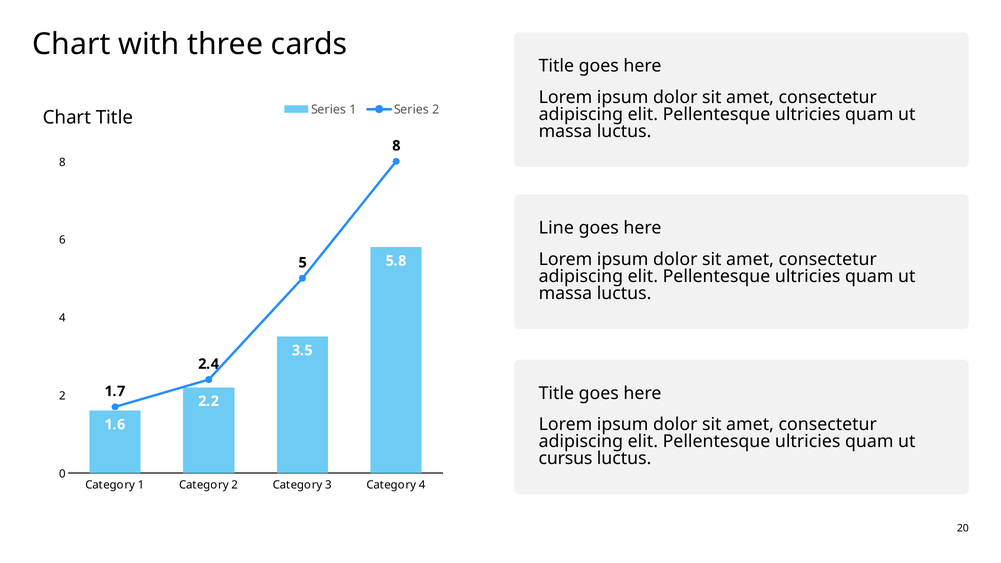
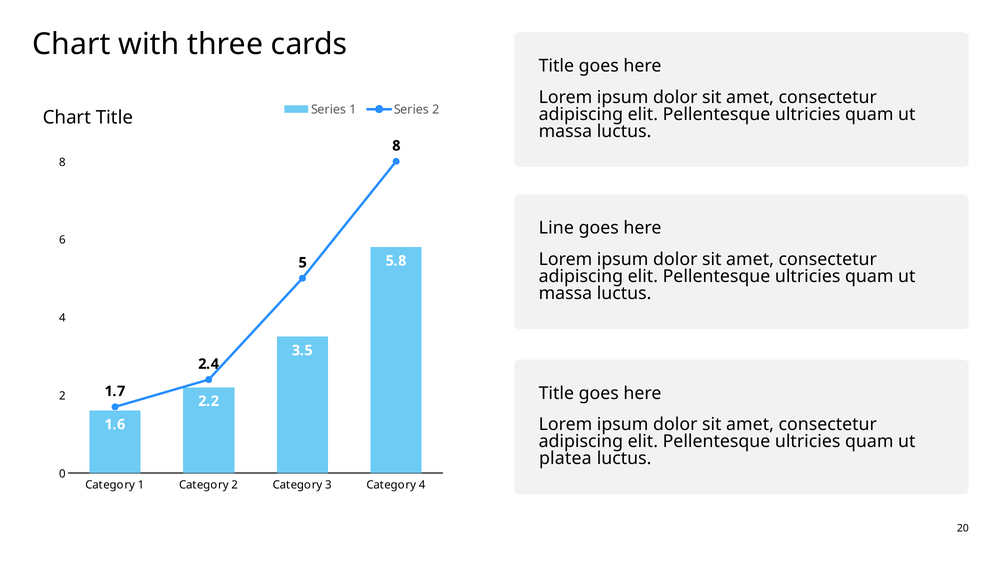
cursus: cursus -> platea (565, 459)
